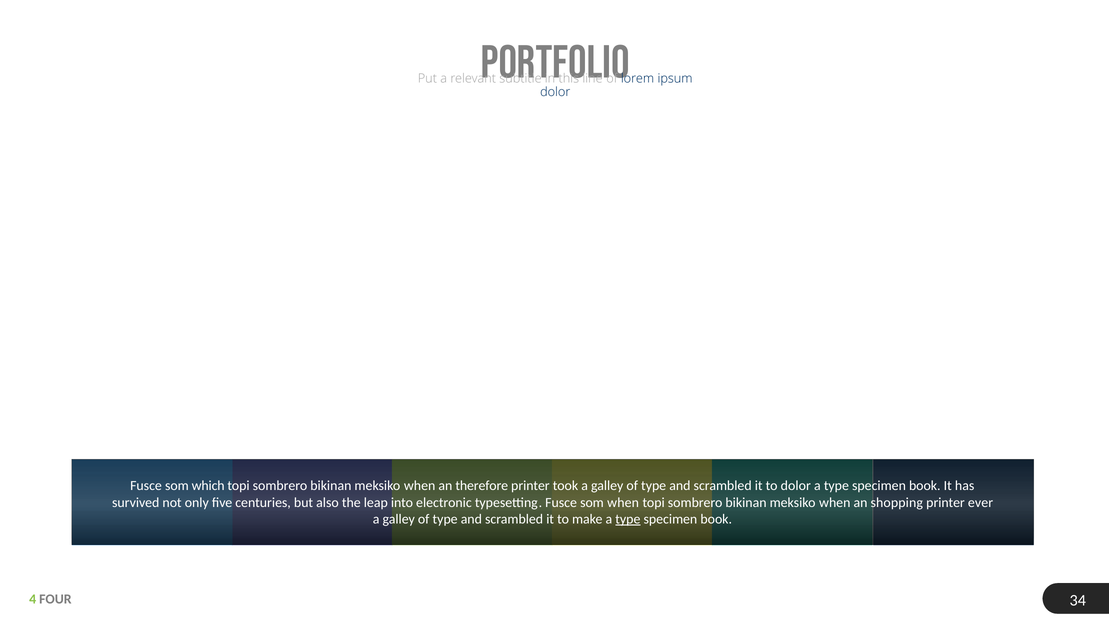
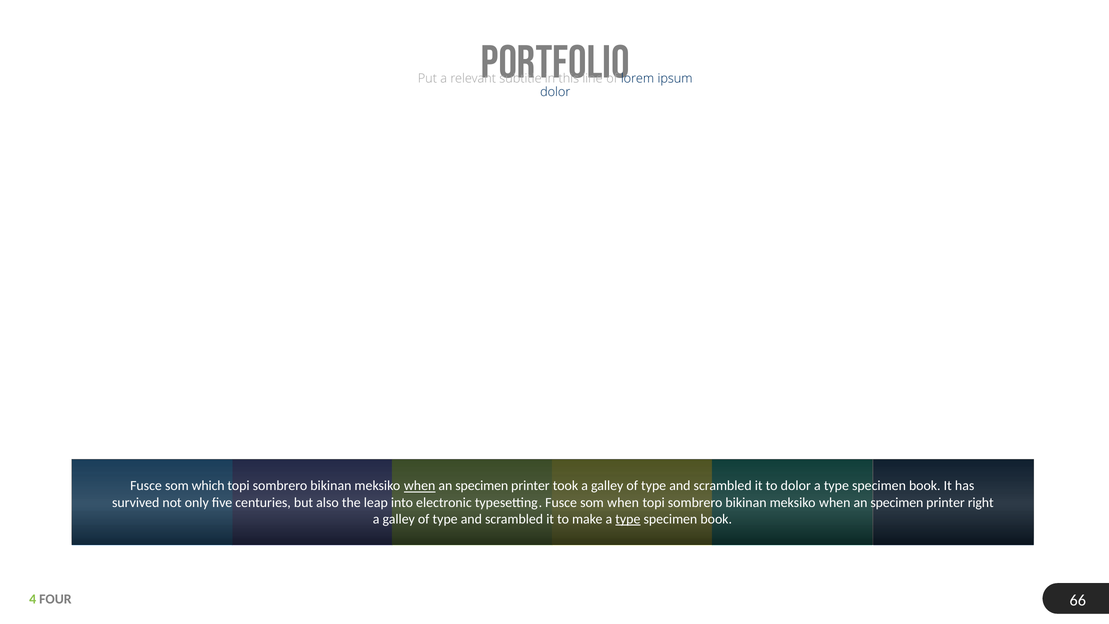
when underline: none -> present (420, 486)
therefore: therefore -> specimen (482, 486)
shopping: shopping -> specimen (897, 502)
ever: ever -> right (981, 502)
34: 34 -> 66 (1078, 600)
